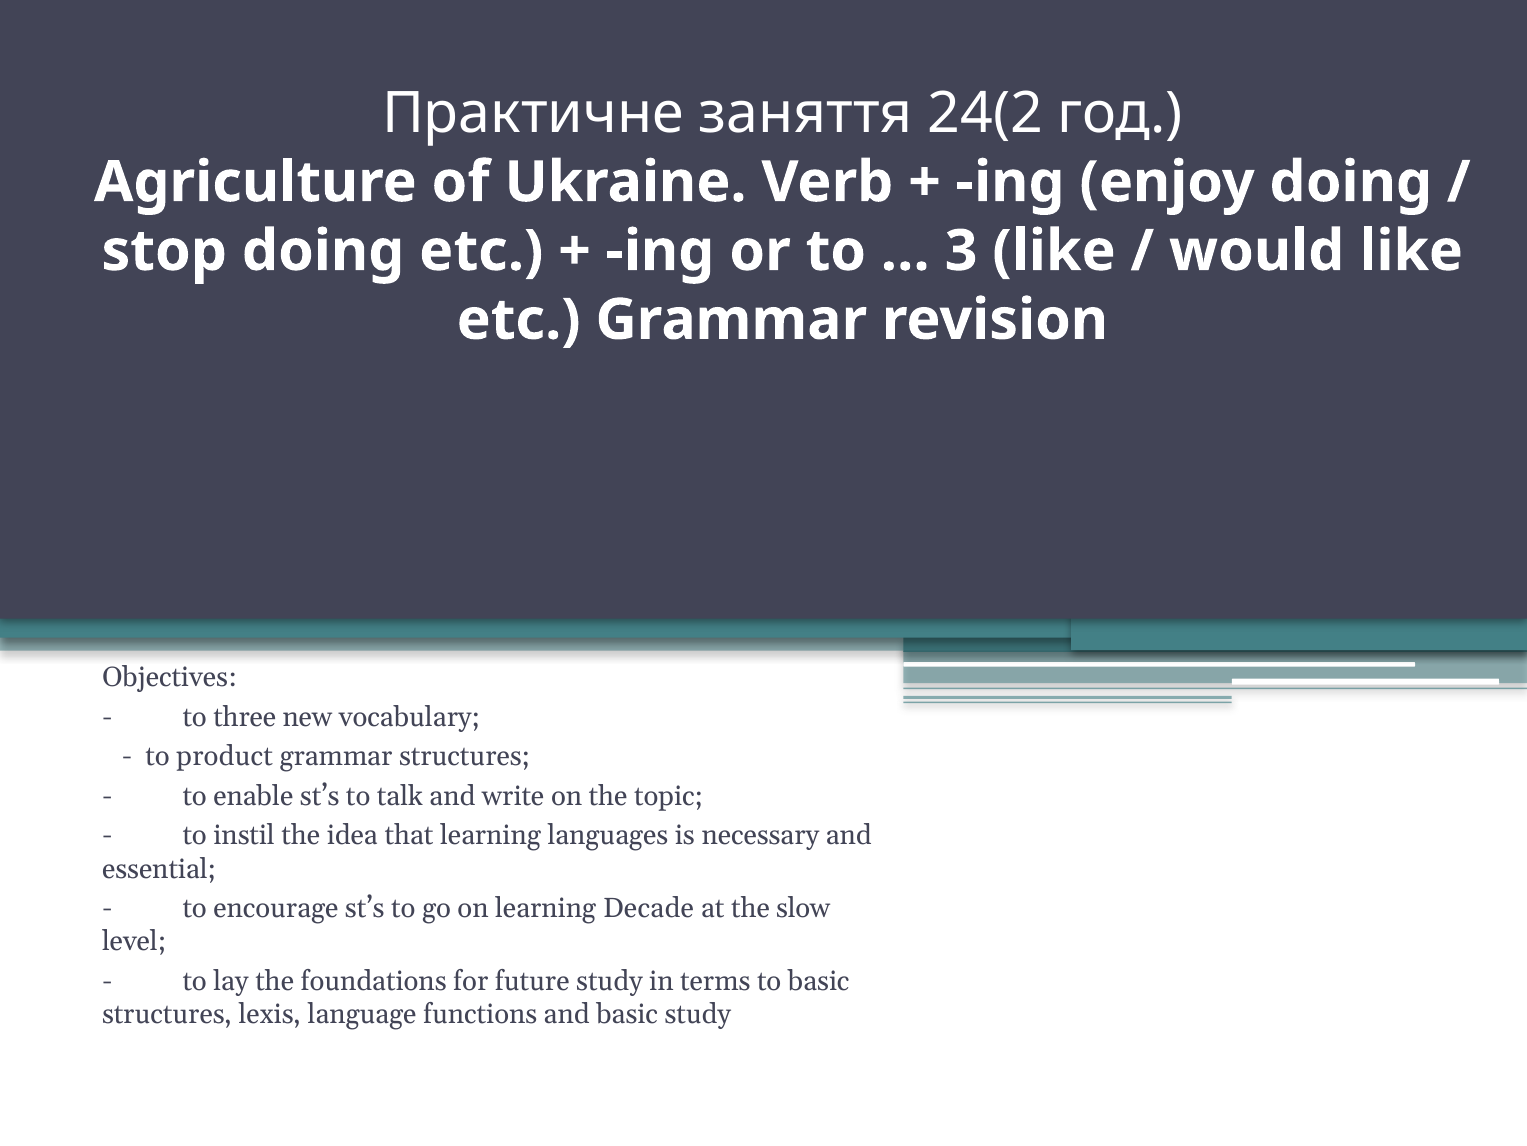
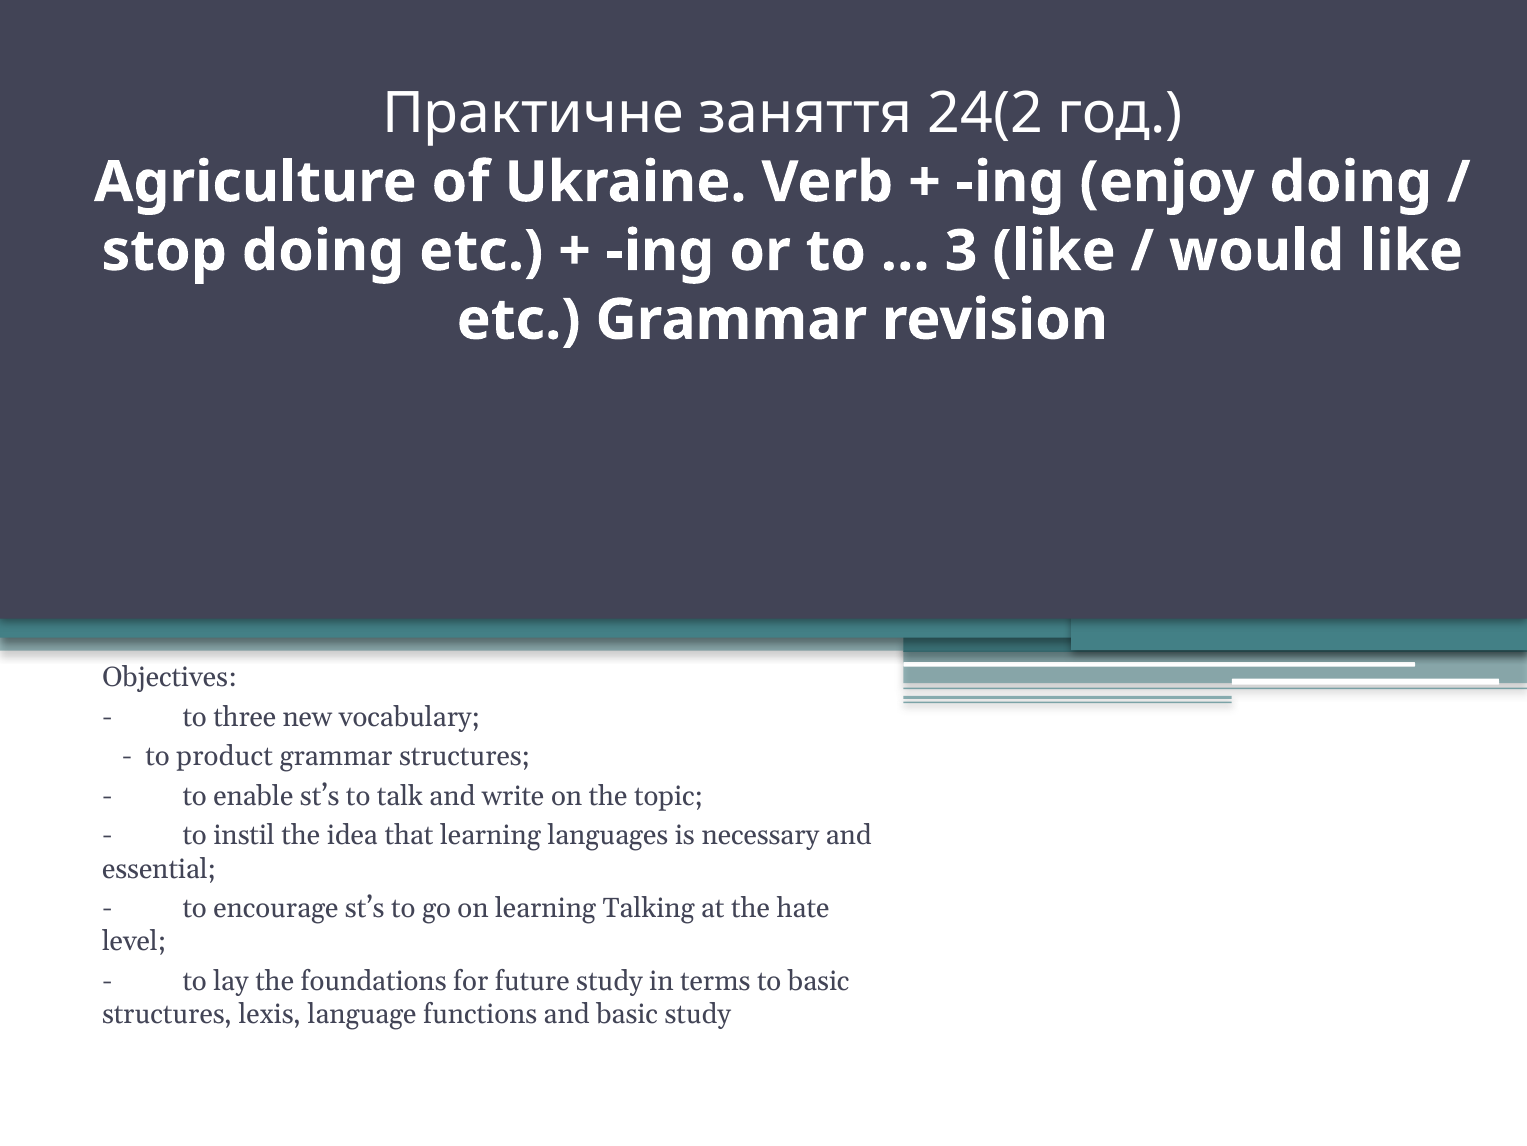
Decade: Decade -> Talking (649, 908)
slow: slow -> hate (803, 908)
